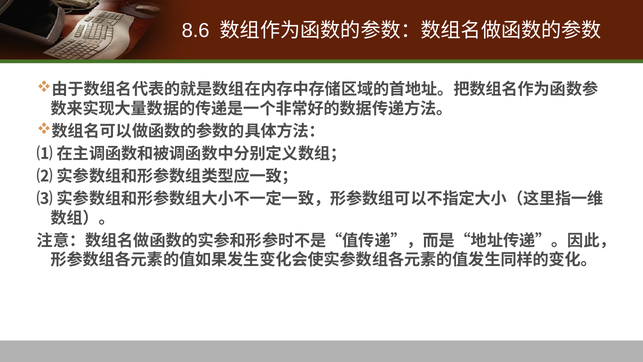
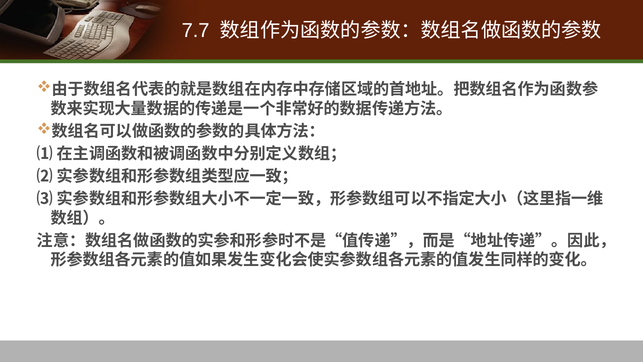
8.6: 8.6 -> 7.7 (196, 31)
